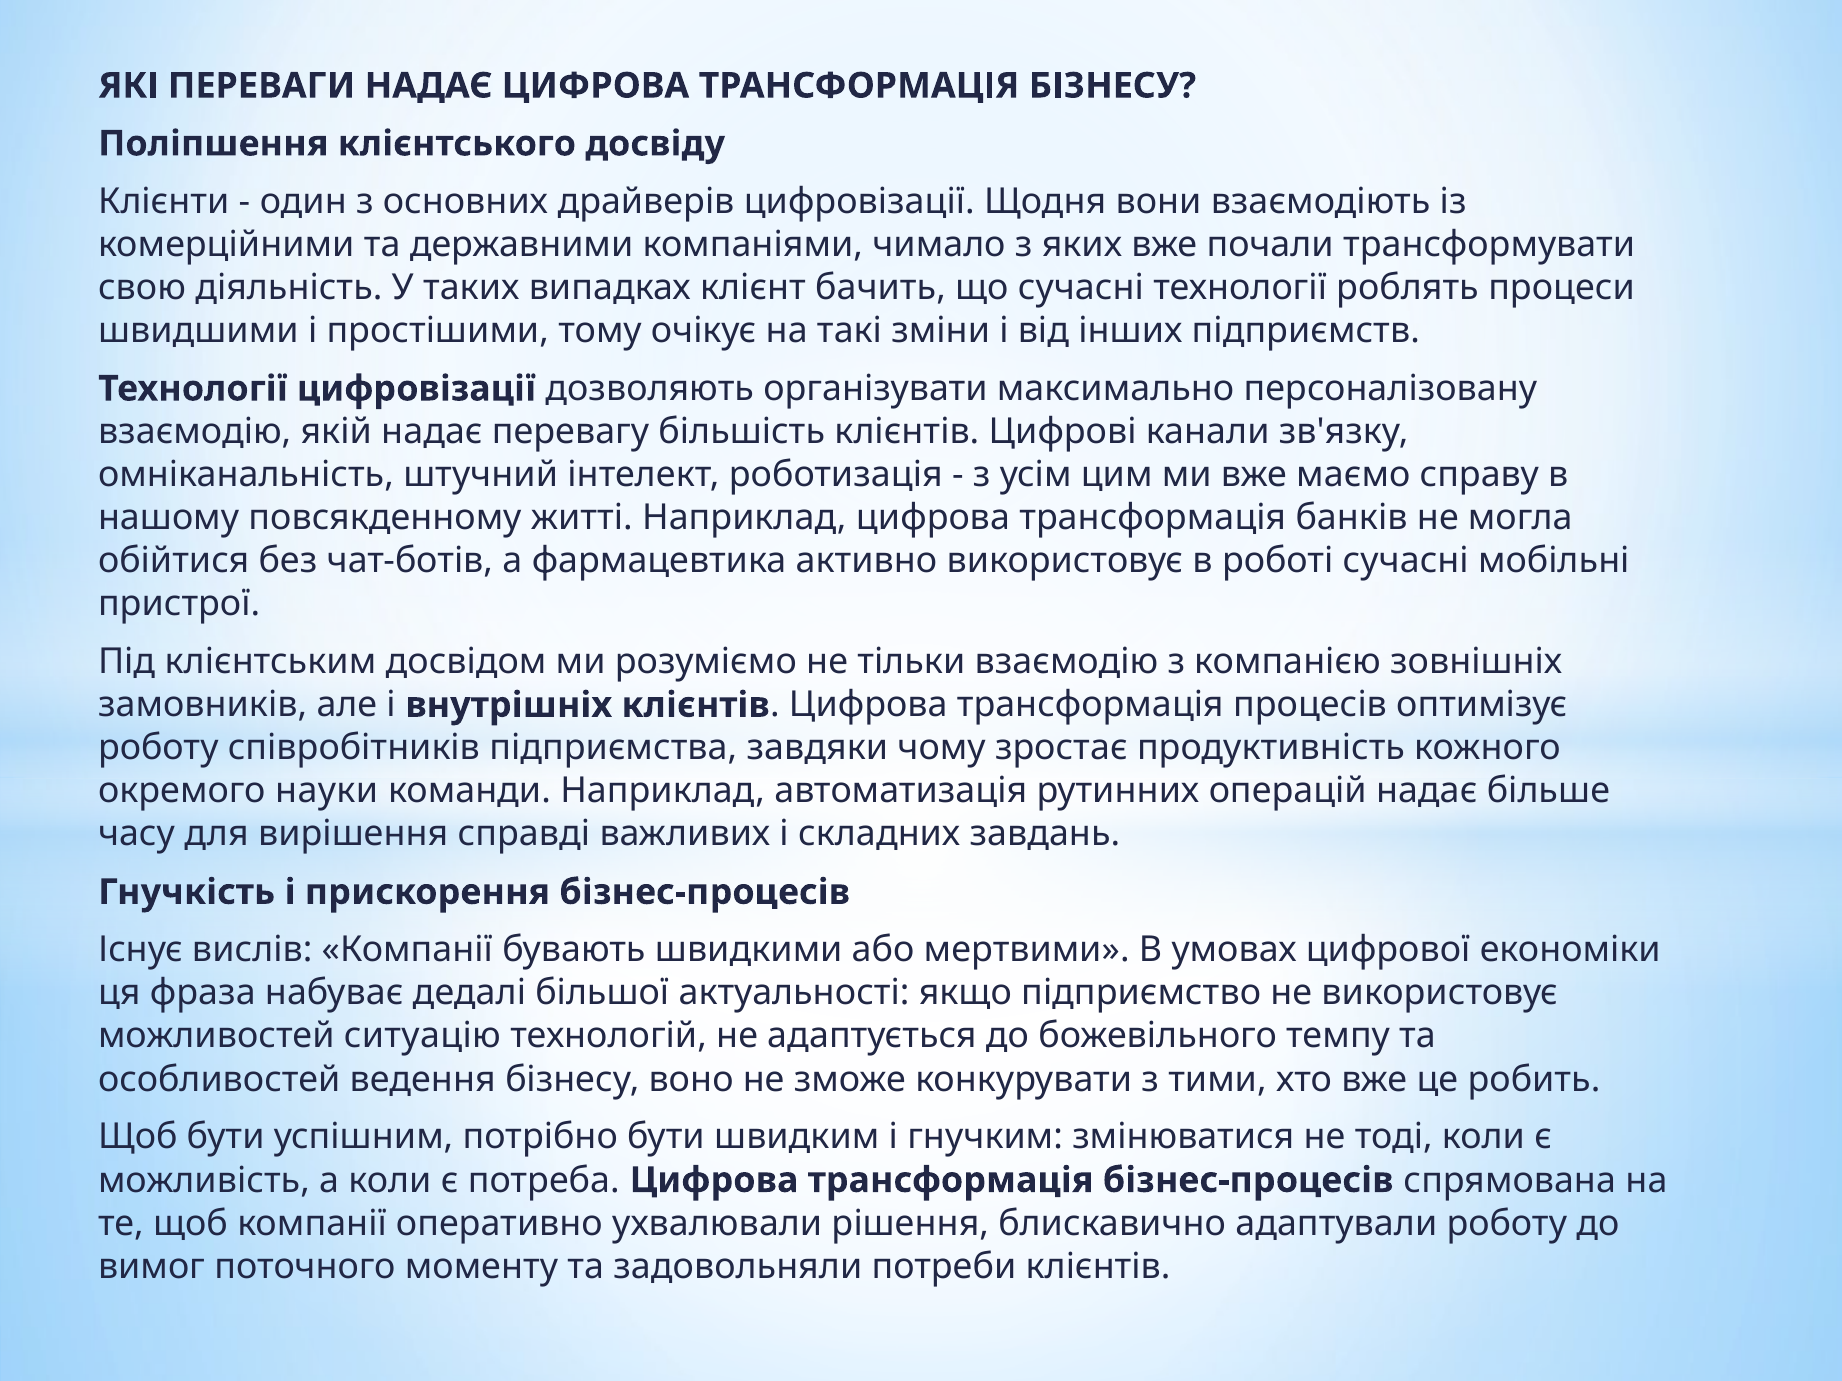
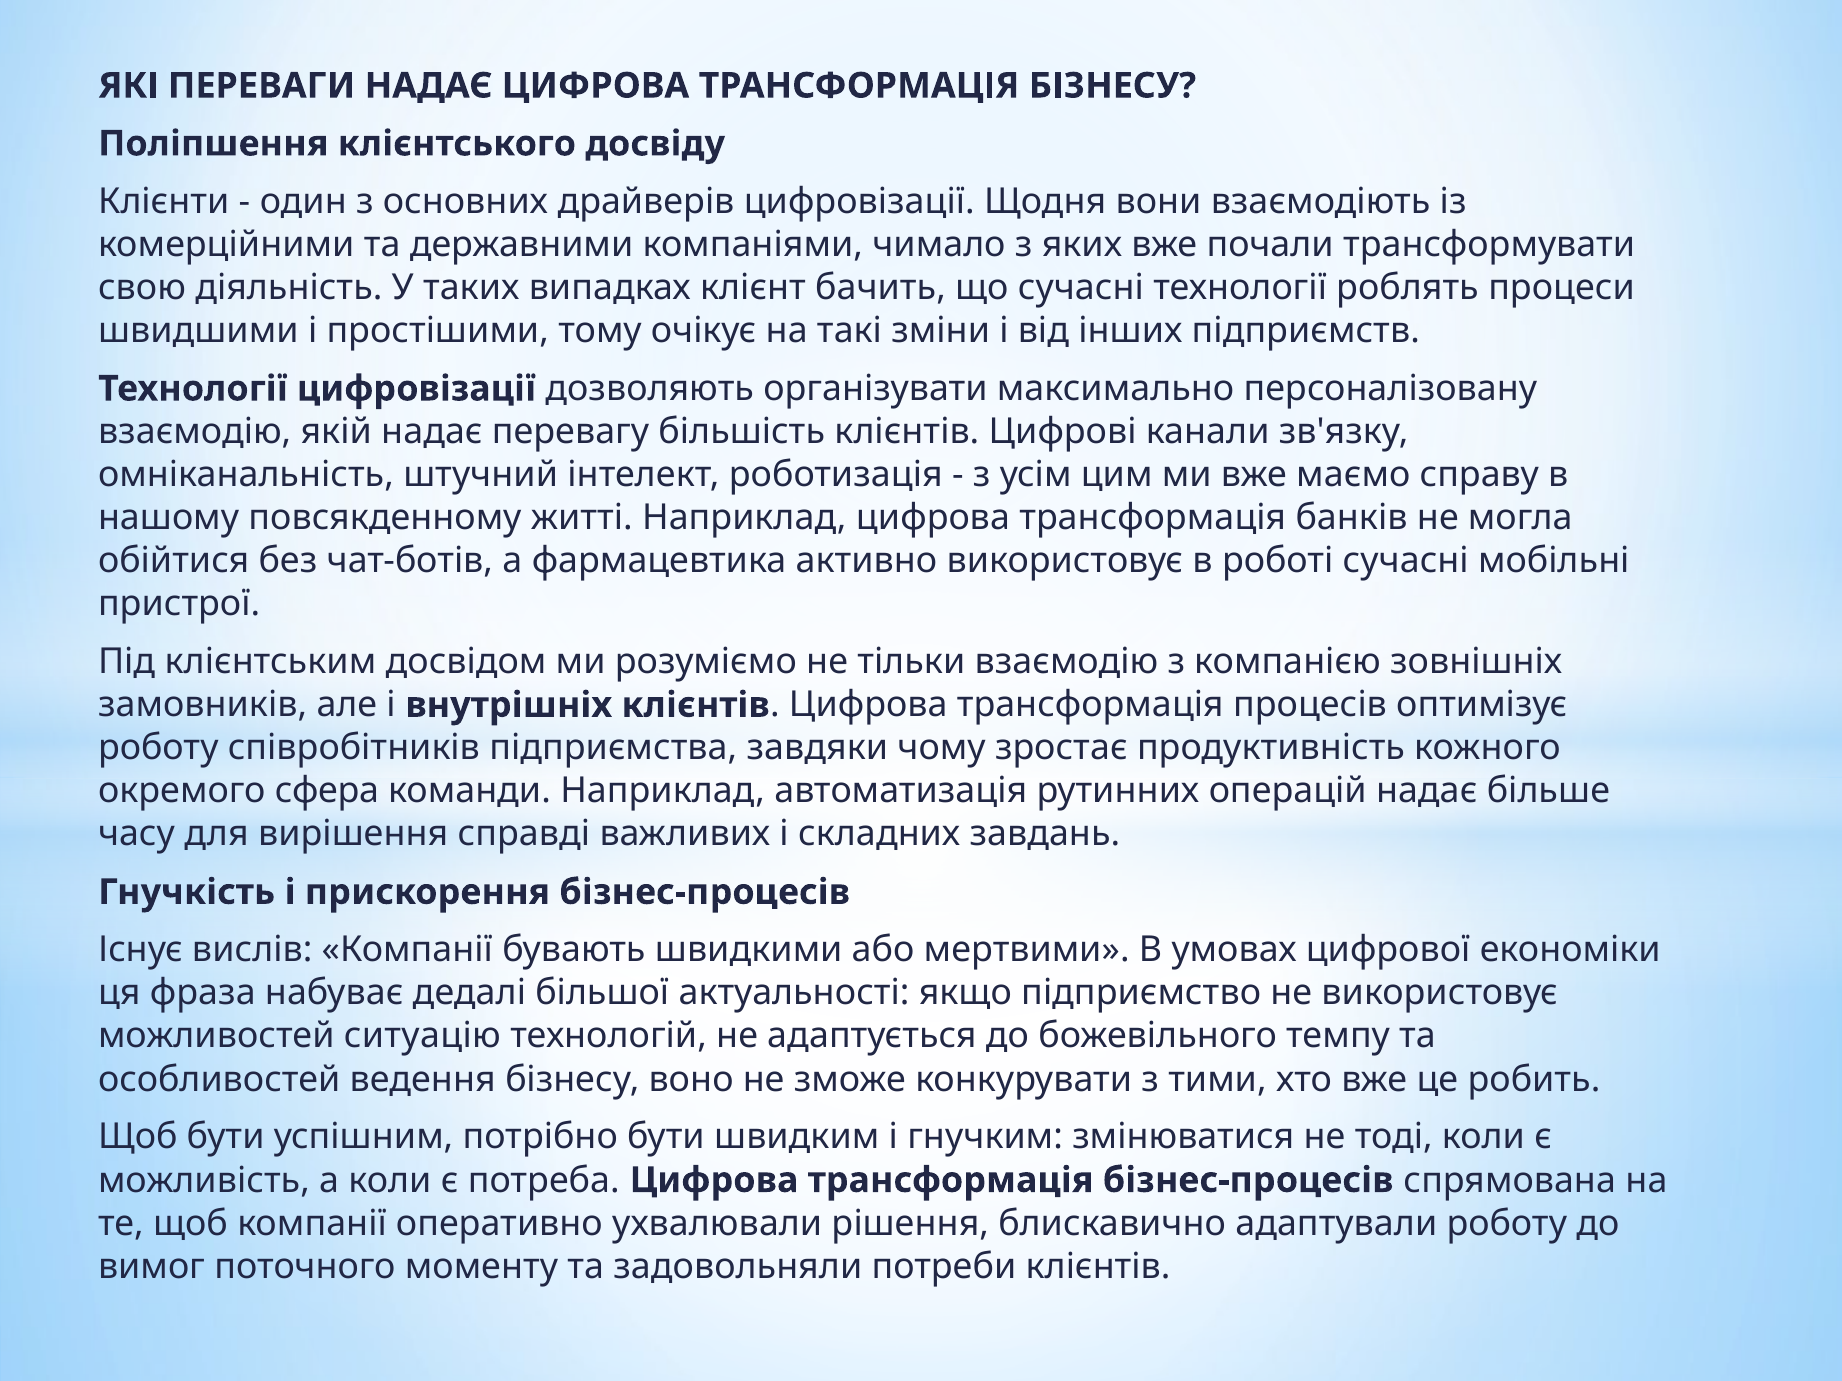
науки: науки -> сфера (327, 791)
